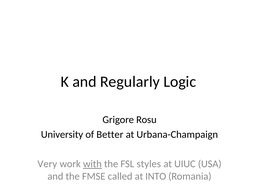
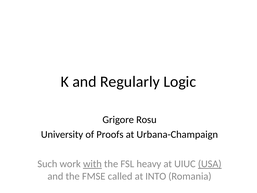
Better: Better -> Proofs (110, 134)
Very: Very -> Such (47, 164)
styles: styles -> heavy (149, 164)
USA underline: none -> present (210, 164)
